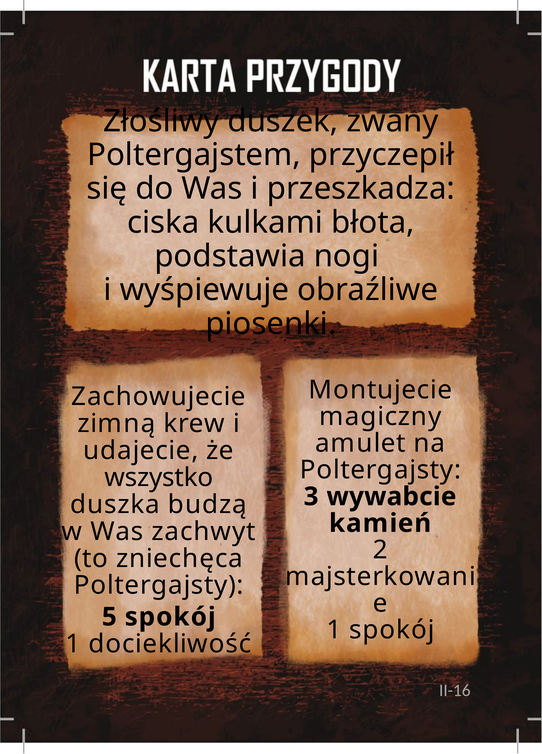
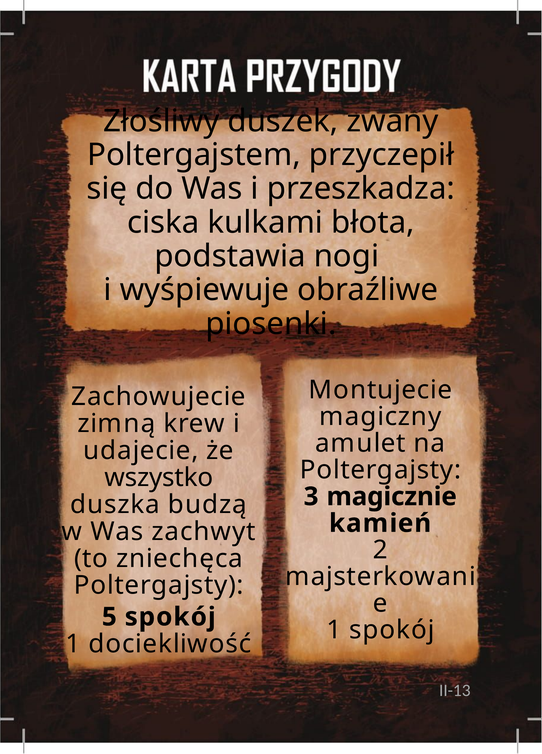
wywabcie: wywabcie -> magicznie (392, 497)
II-16: II-16 -> II-13 (455, 691)
